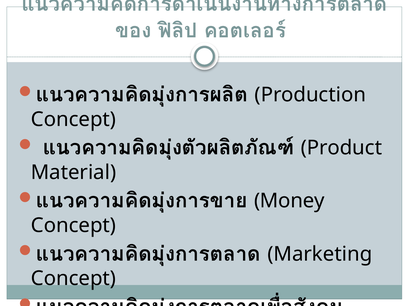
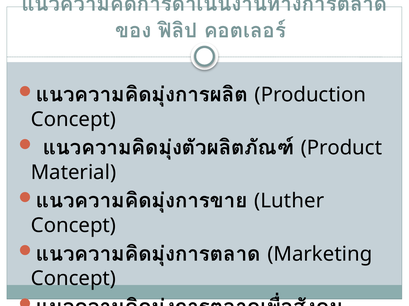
Money: Money -> Luther (289, 201)
